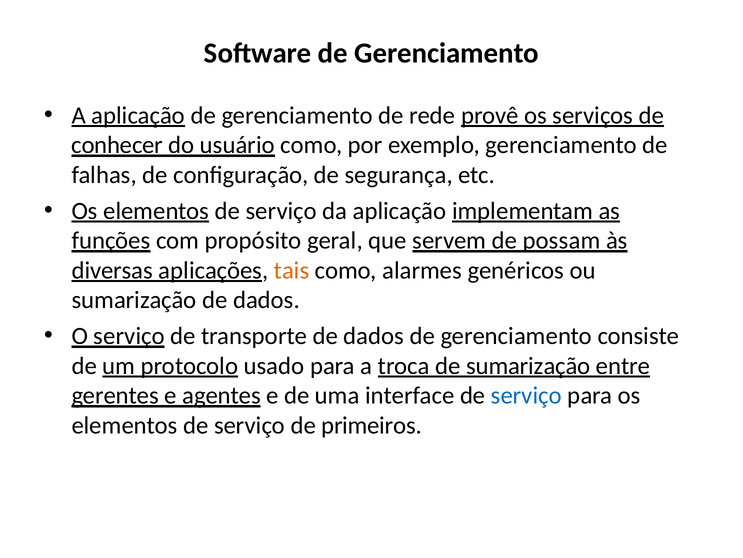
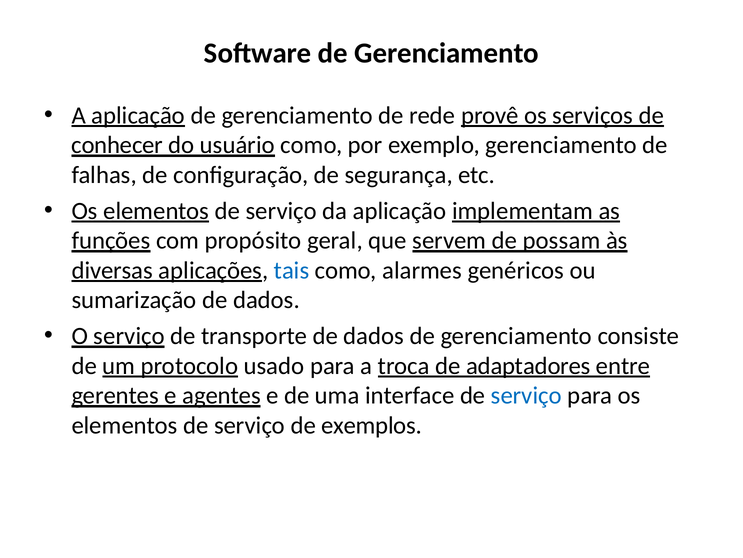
tais colour: orange -> blue (292, 270)
de sumarização: sumarização -> adaptadores (528, 365)
primeiros: primeiros -> exemplos (372, 425)
